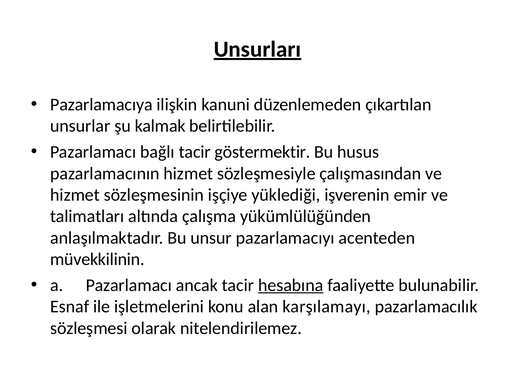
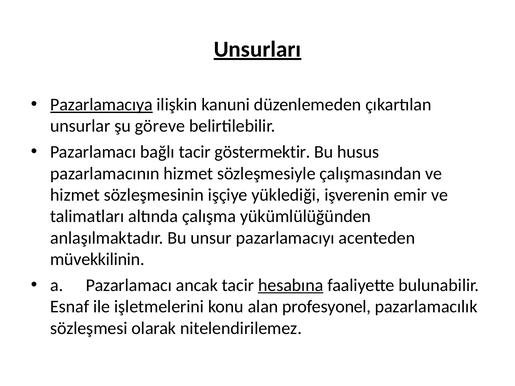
Pazarlamacıya underline: none -> present (101, 105)
kalmak: kalmak -> göreve (160, 126)
karşılamayı: karşılamayı -> profesyonel (327, 307)
